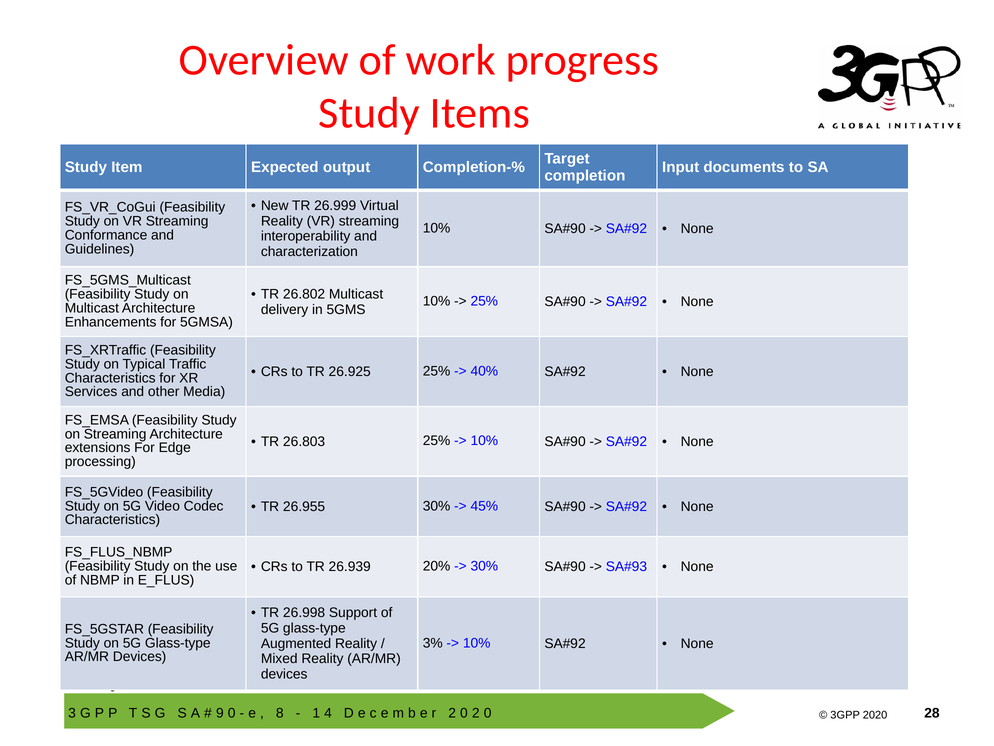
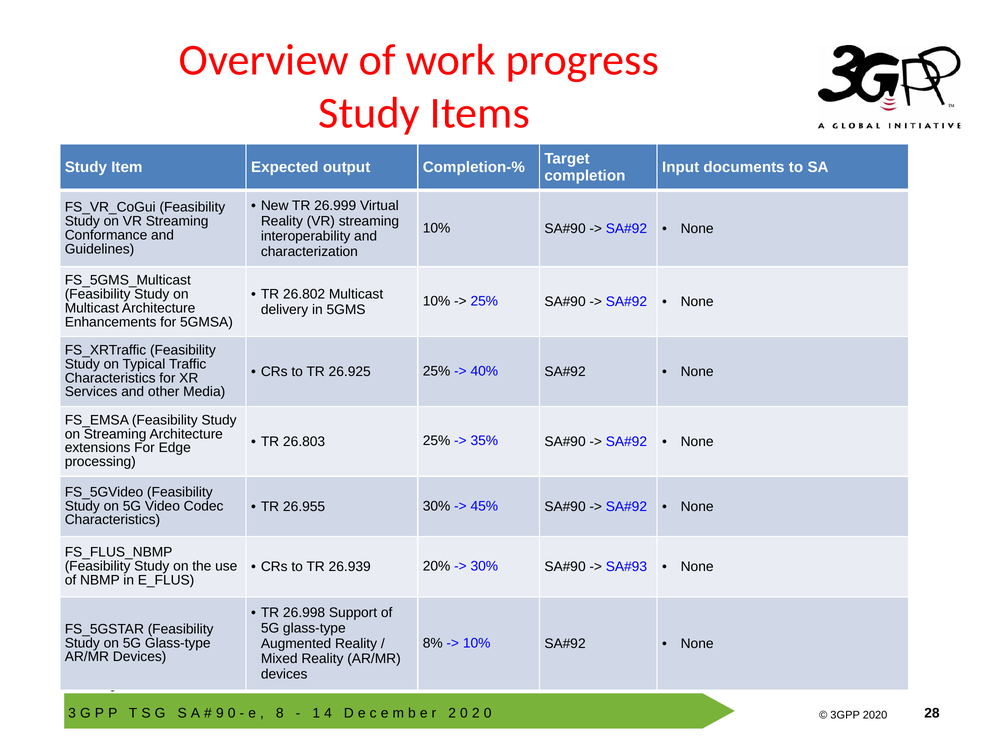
10%: 10% -> 35% (484, 441)
3%: 3% -> 8% (433, 643)
